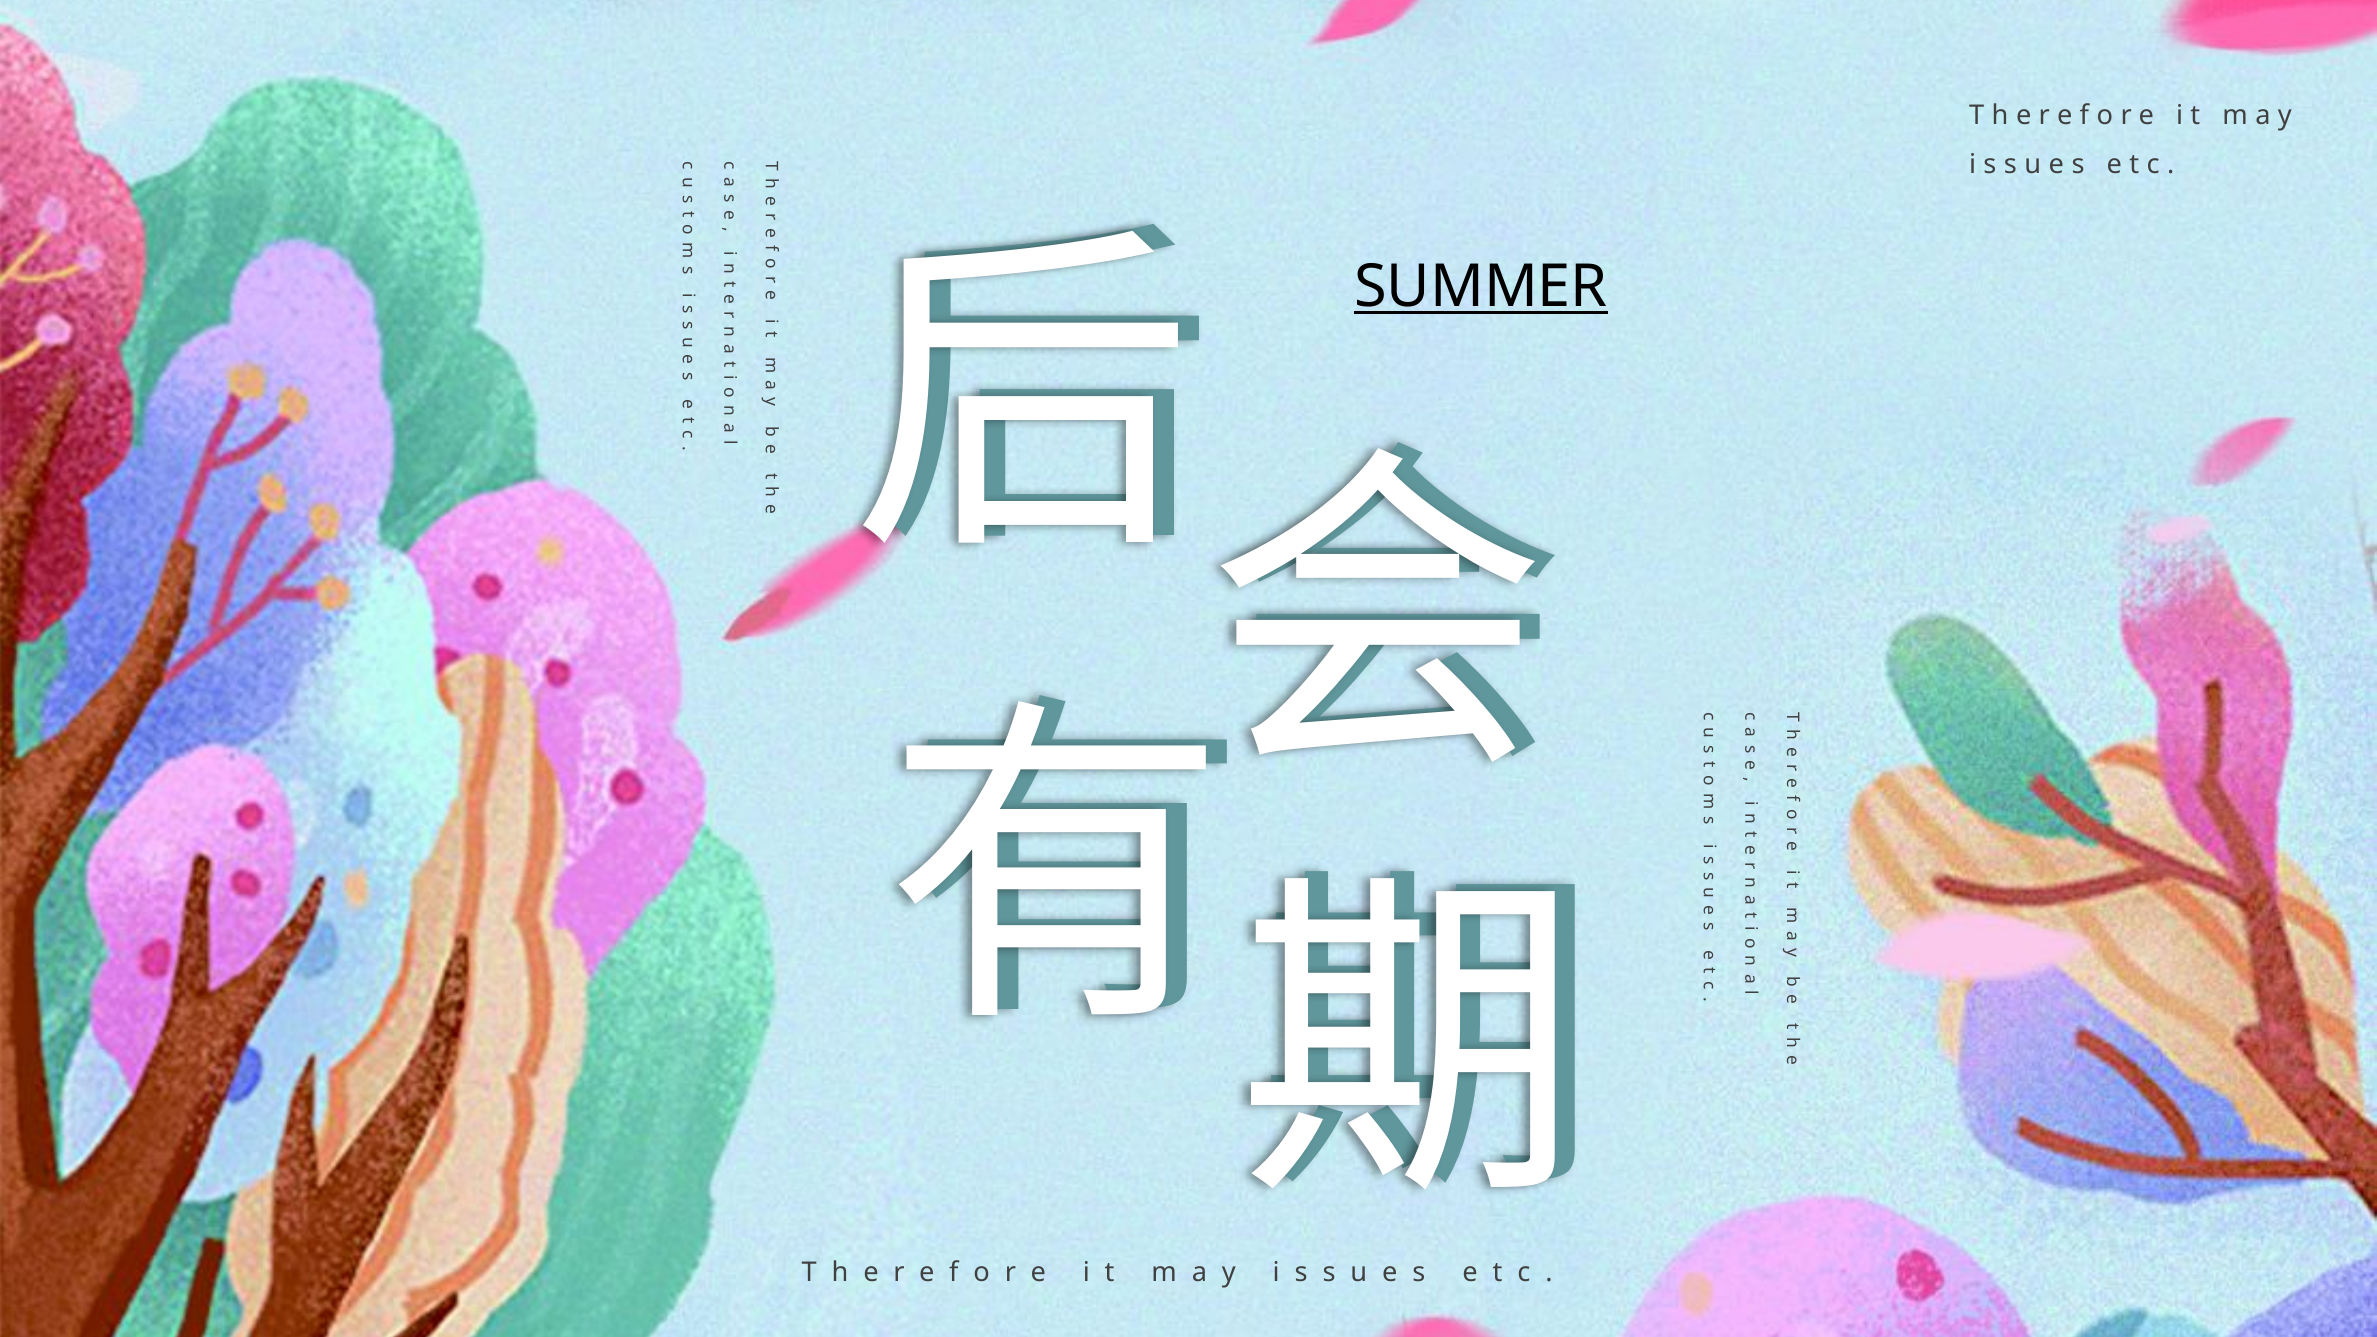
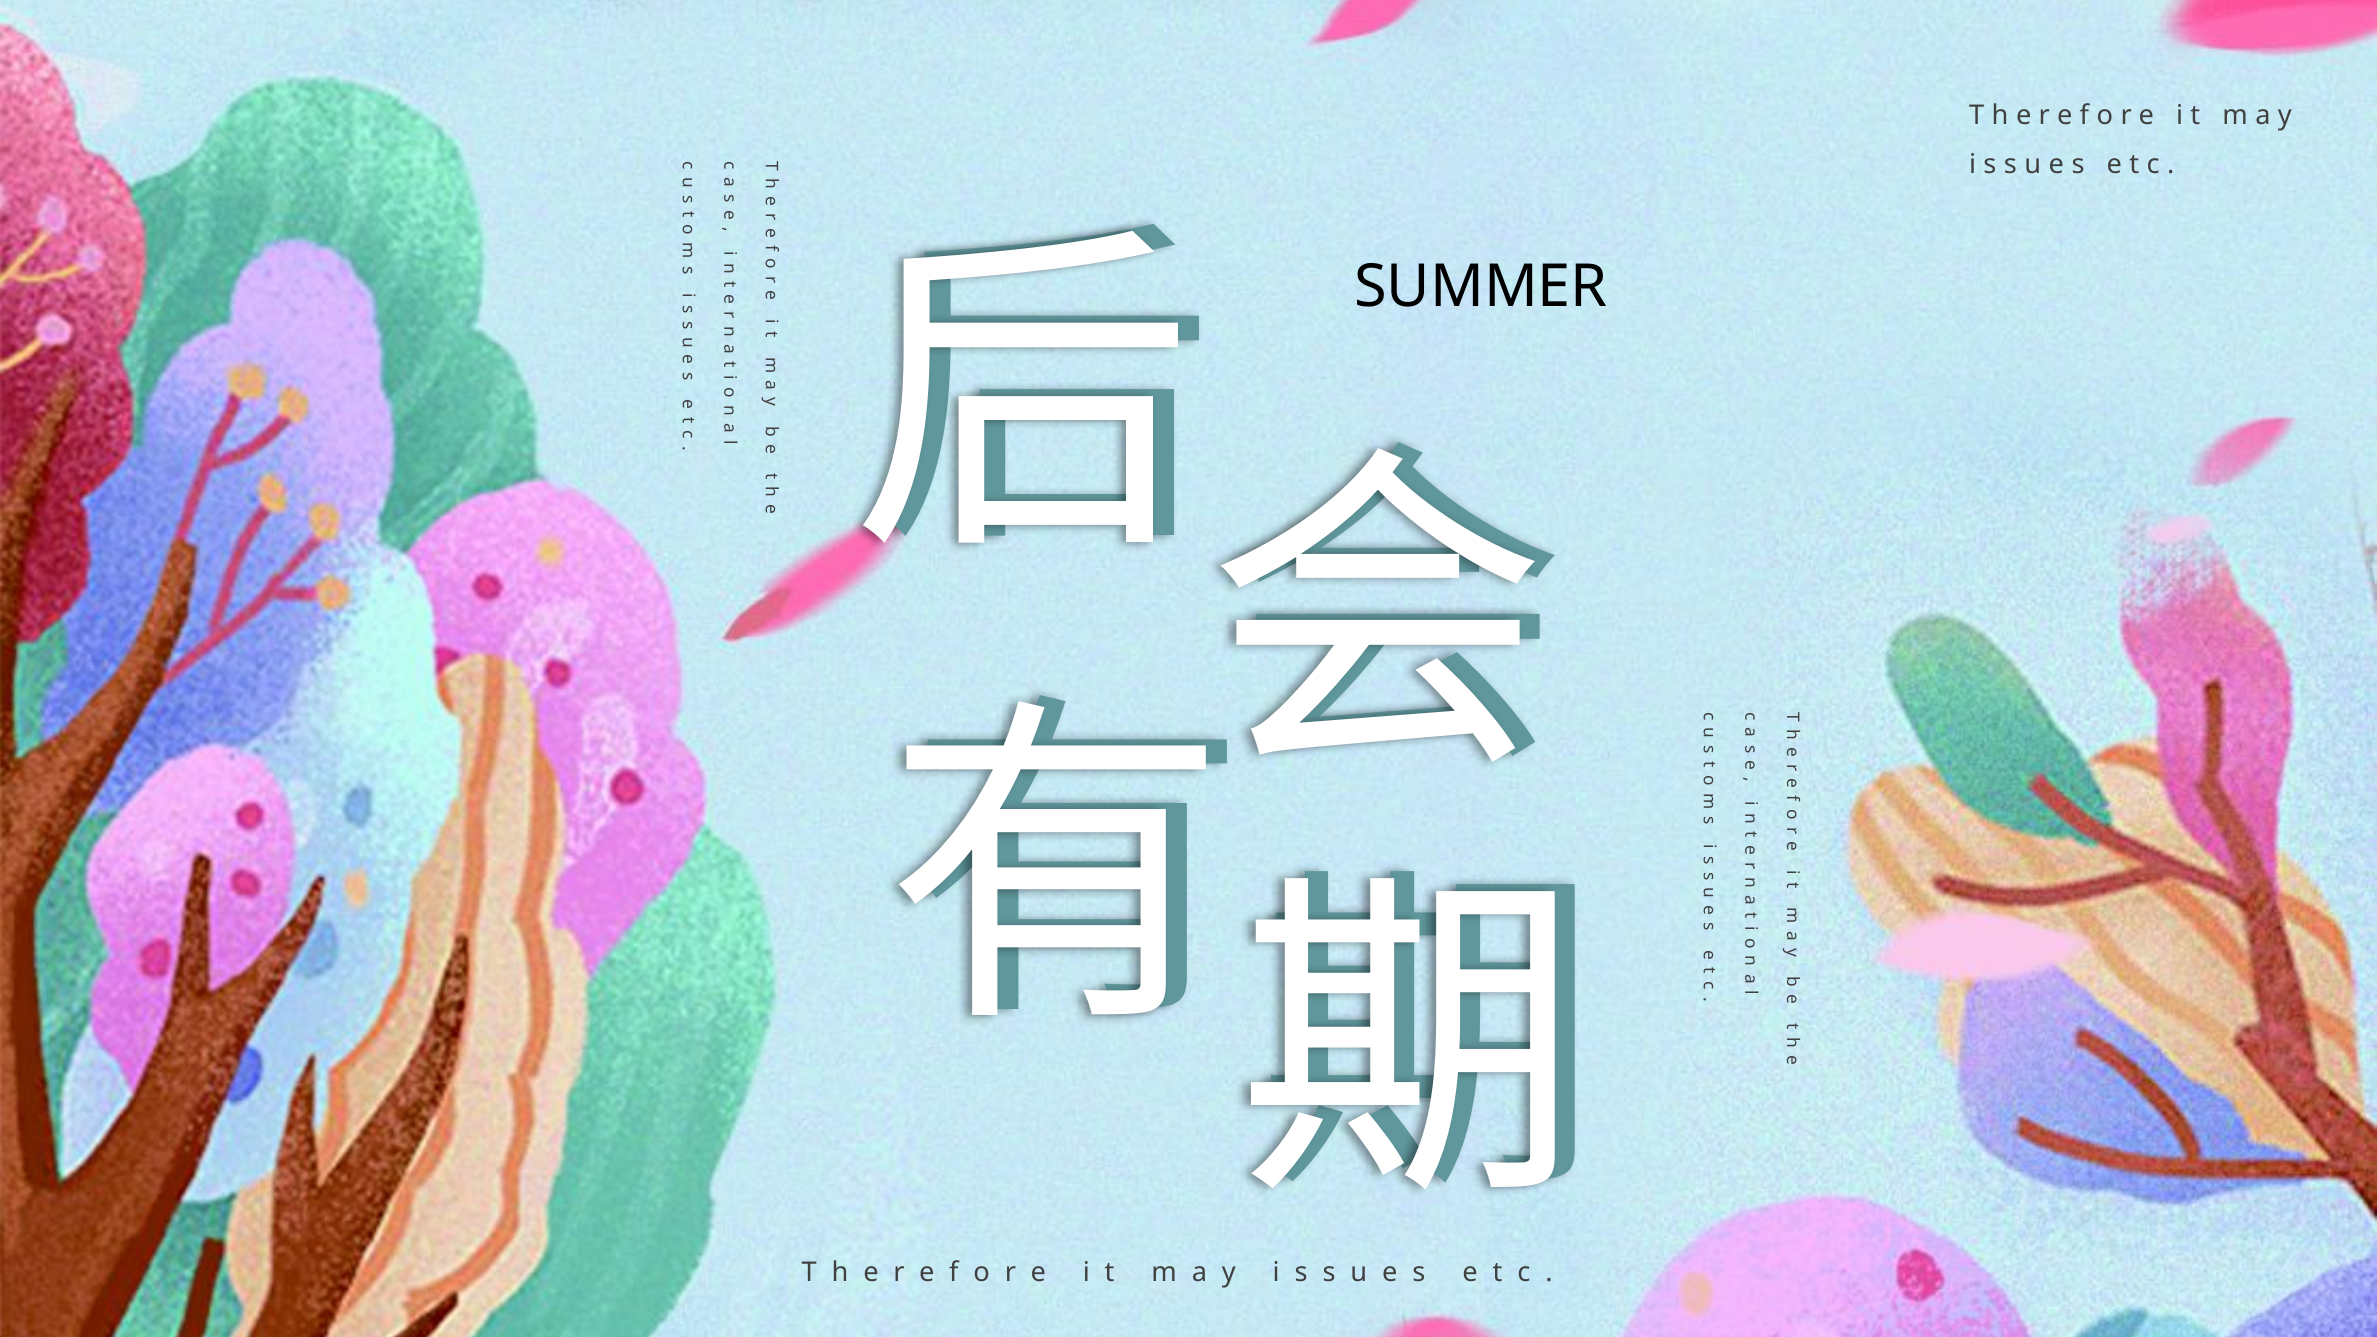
SUMMER underline: present -> none (1481, 287)
